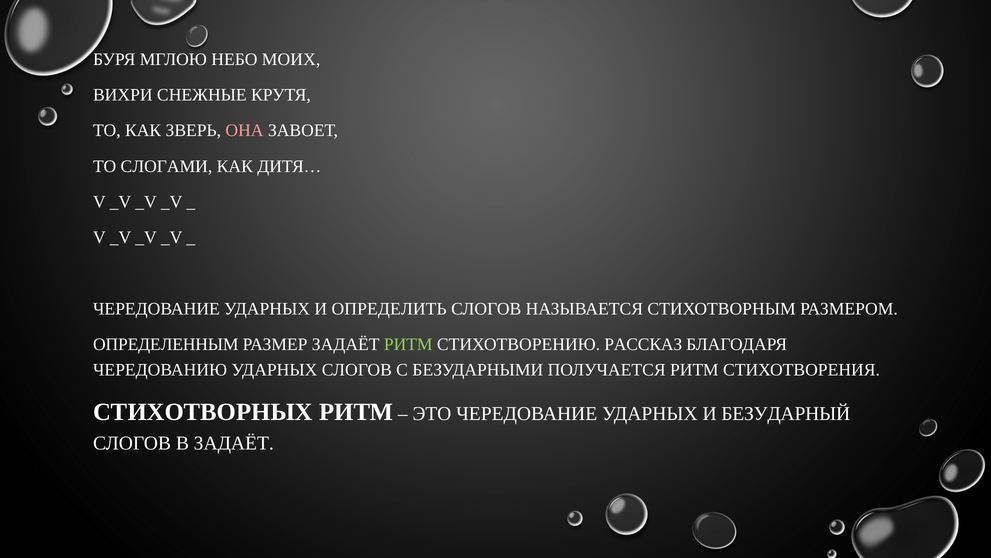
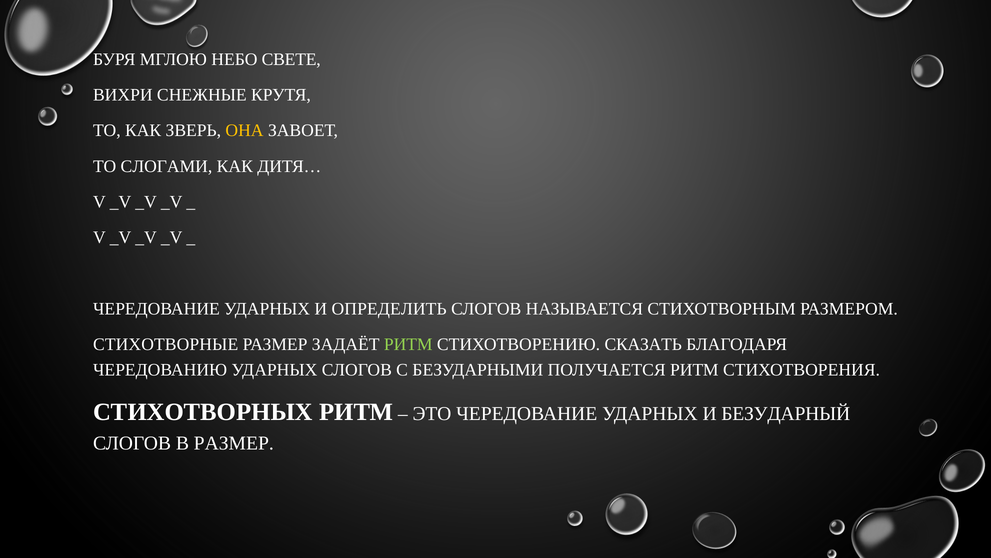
МОИХ: МОИХ -> СВЕТЕ (291, 59)
ОНА colour: pink -> yellow (244, 131)
ОПРЕДЕЛЕННЫМ: ОПРЕДЕЛЕННЫМ -> СТИХОТВОРНЫЕ (166, 344)
РАССКАЗ: РАССКАЗ -> СКАЗАТЬ (643, 344)
В ЗАДАЁТ: ЗАДАЁТ -> РАЗМЕР (234, 443)
